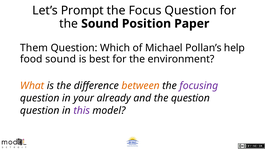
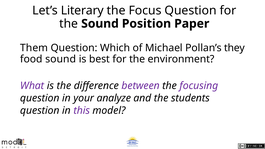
Prompt: Prompt -> Literary (82, 11)
help: help -> they (234, 48)
What colour: orange -> purple (32, 86)
between colour: orange -> purple (141, 86)
already: already -> analyze (114, 98)
the question: question -> students (190, 98)
